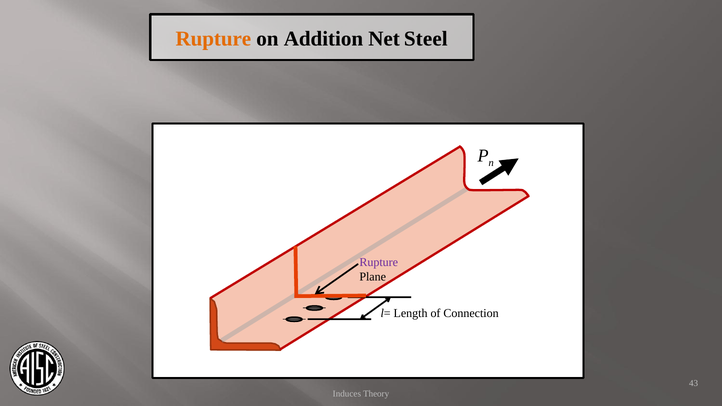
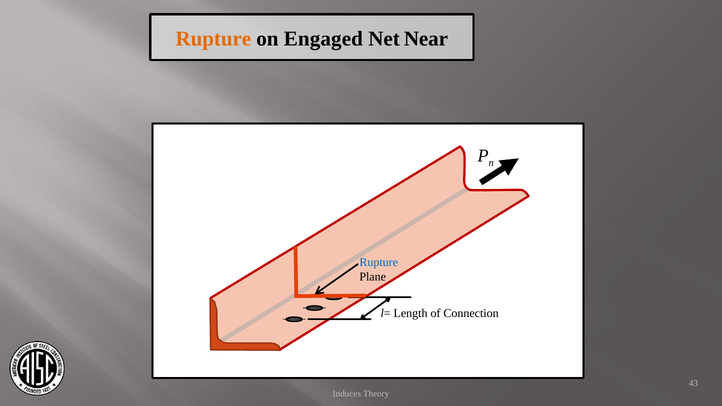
Addition: Addition -> Engaged (323, 39)
Steel: Steel -> Near (426, 39)
Rupture colour: purple -> blue (379, 262)
